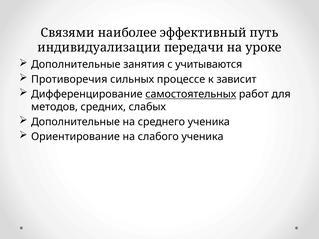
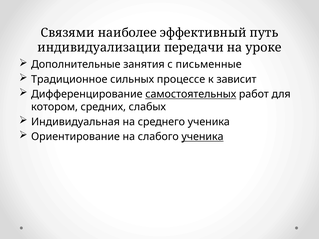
учитываются: учитываются -> письменные (209, 65)
Противоречия: Противоречия -> Традиционное (69, 79)
методов: методов -> котором (55, 107)
Дополнительные: Дополнительные -> Индивидуальная (75, 122)
ученика underline: none -> present (202, 137)
